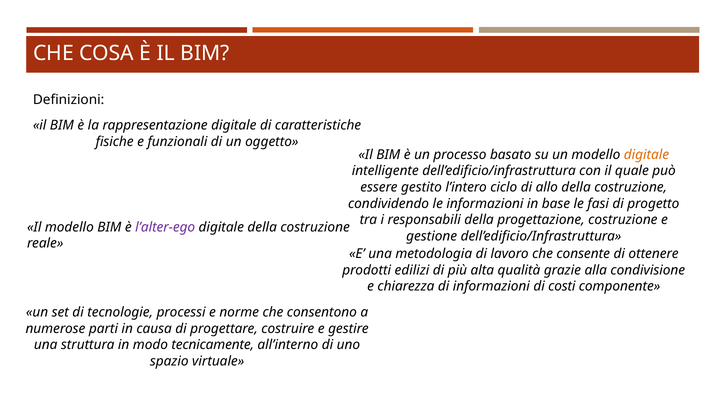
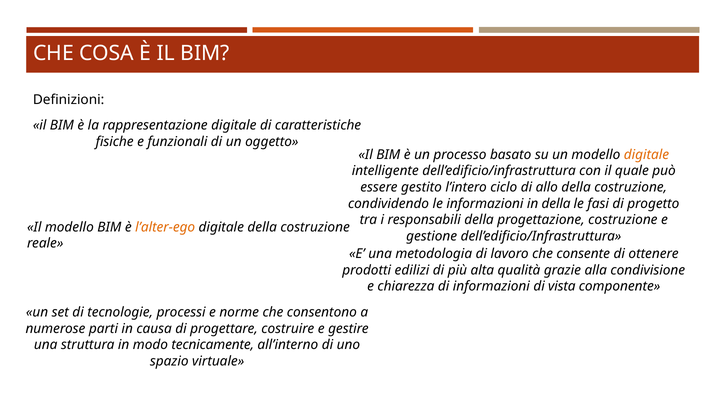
in base: base -> della (556, 204)
l’alter-ego colour: purple -> orange (165, 227)
costi: costi -> vista (562, 287)
